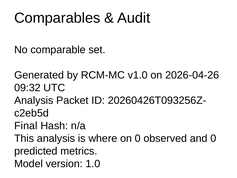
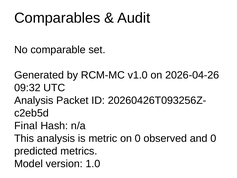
where: where -> metric (103, 138)
